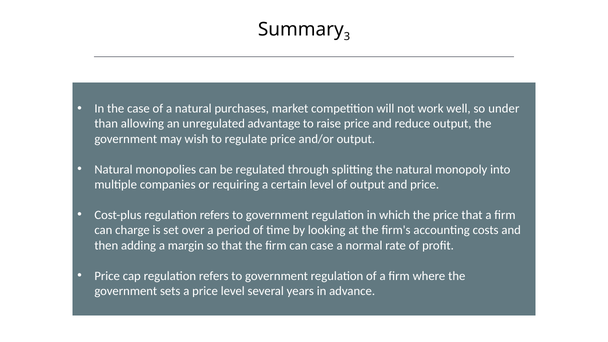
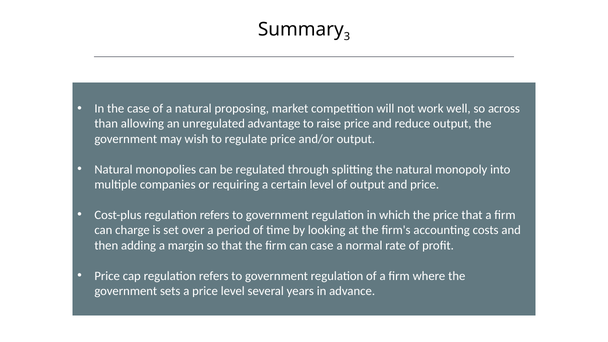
purchases: purchases -> proposing (242, 109)
under: under -> across (504, 109)
